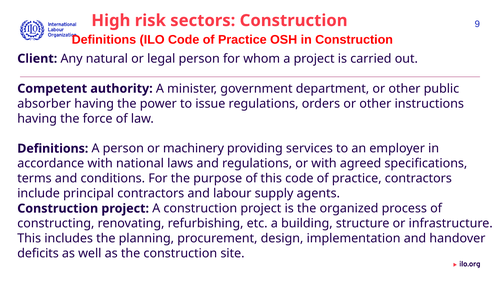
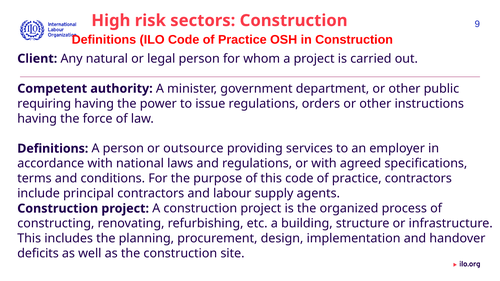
absorber: absorber -> requiring (44, 104)
machinery: machinery -> outsource (193, 149)
